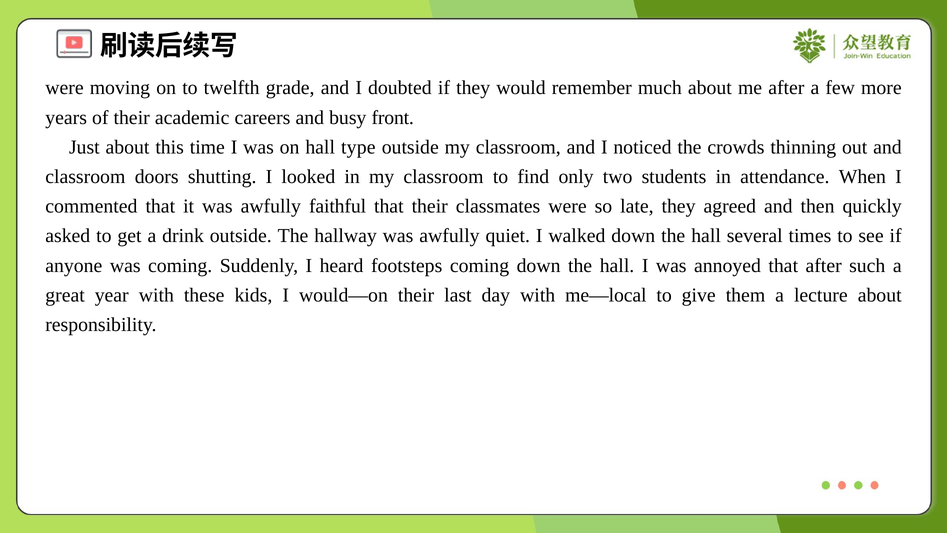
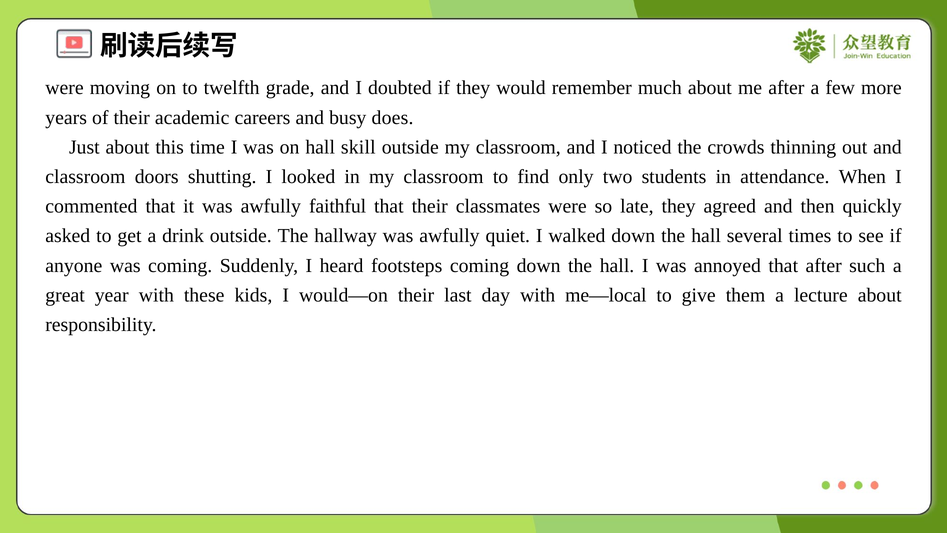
front: front -> does (393, 117)
type: type -> skill (358, 147)
